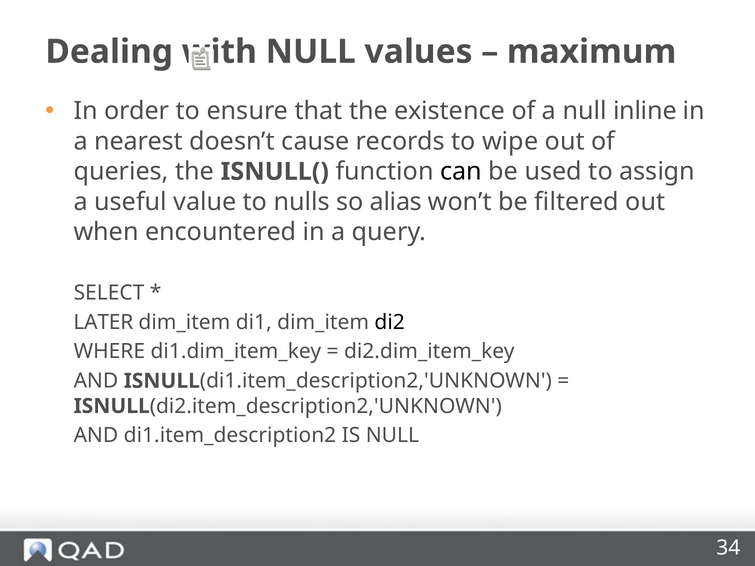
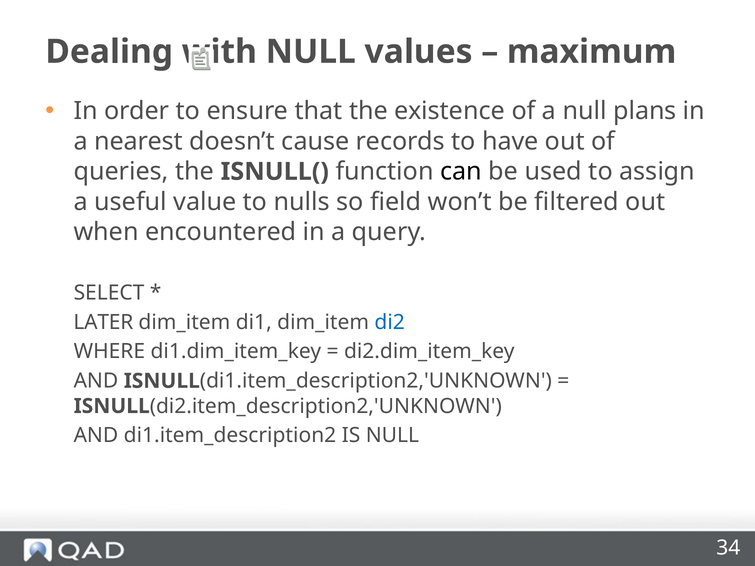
inline: inline -> plans (645, 111)
wipe: wipe -> have (510, 141)
alias: alias -> field (396, 202)
di2 colour: black -> blue (390, 322)
